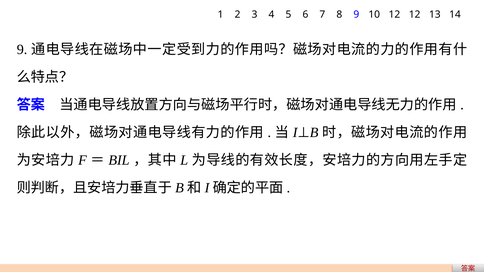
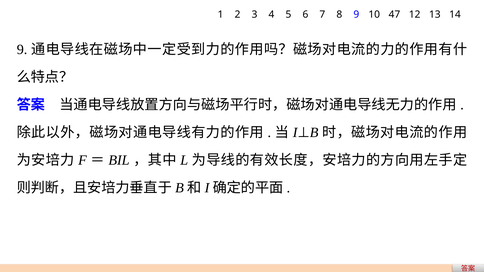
10 12: 12 -> 47 (394, 14)
